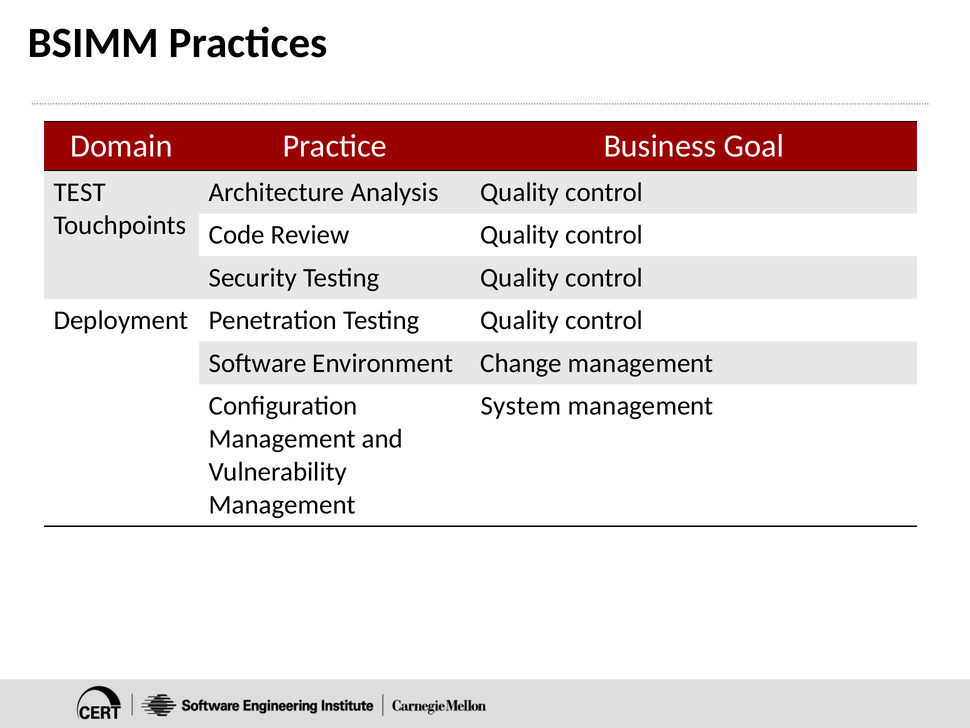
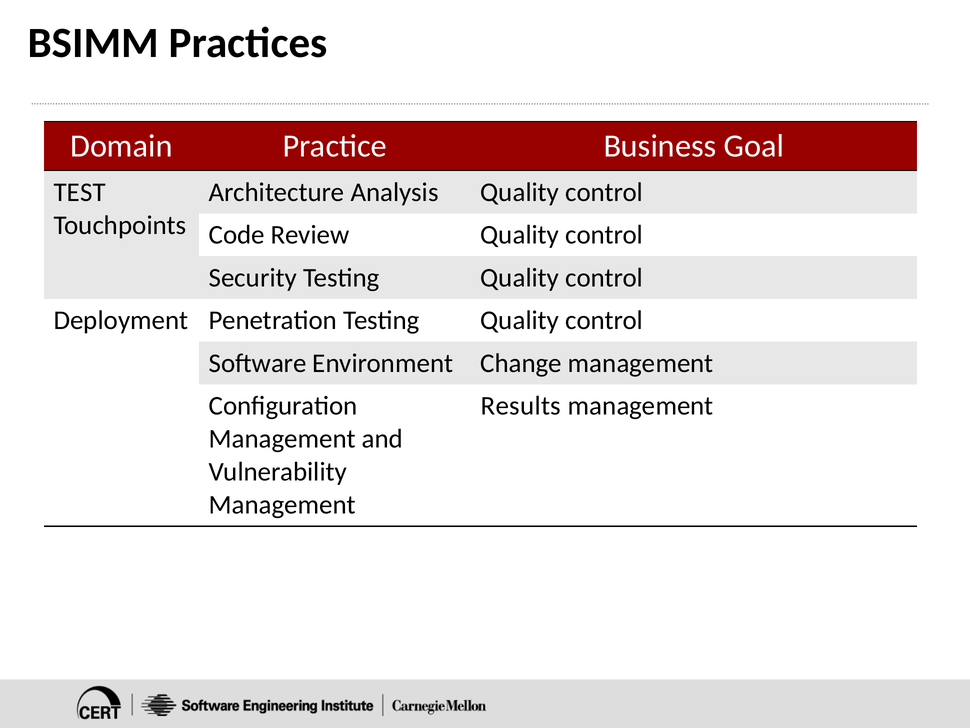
System: System -> Results (521, 406)
